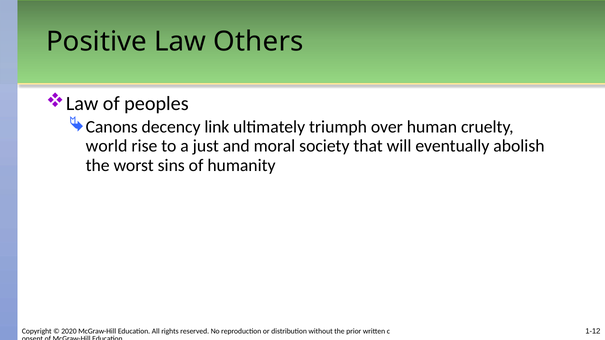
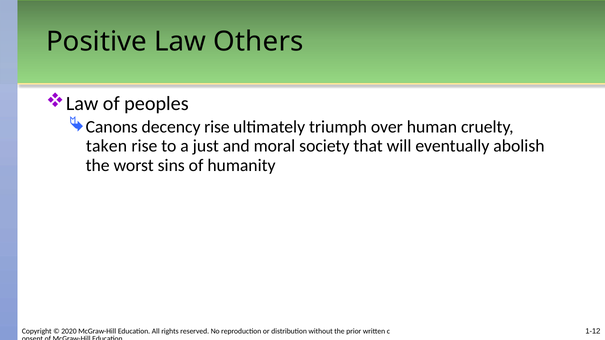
decency link: link -> rise (217, 127)
world: world -> taken (107, 146)
